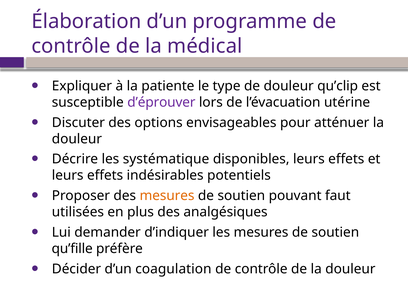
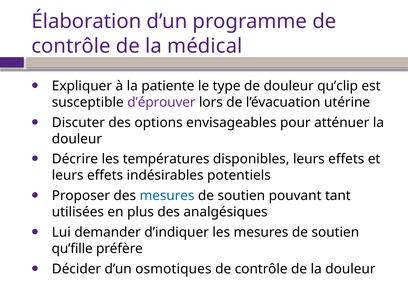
systématique: systématique -> températures (166, 159)
mesures colour: orange -> blue (167, 196)
faut: faut -> tant (338, 196)
coagulation: coagulation -> osmotiques (173, 269)
